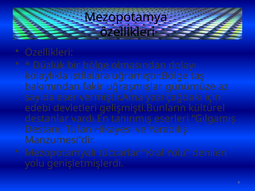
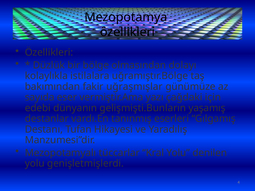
devletleri: devletleri -> dünyanın (75, 108)
kültürel: kültürel -> yaşamış (207, 108)
